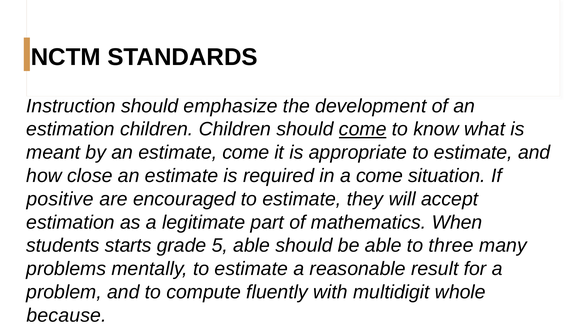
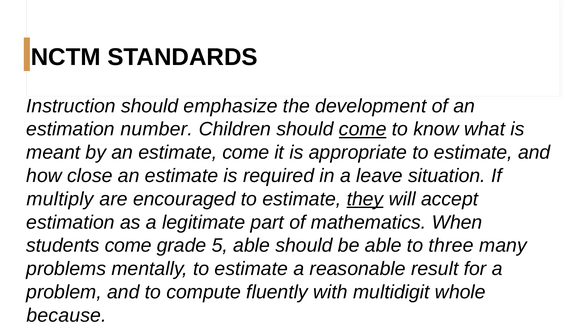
estimation children: children -> number (157, 129)
a come: come -> leave (379, 176)
positive: positive -> multiply (60, 199)
they underline: none -> present (365, 199)
students starts: starts -> come (128, 246)
